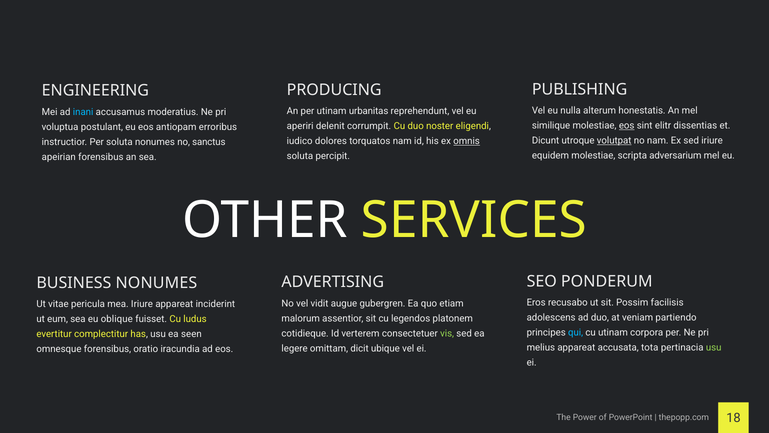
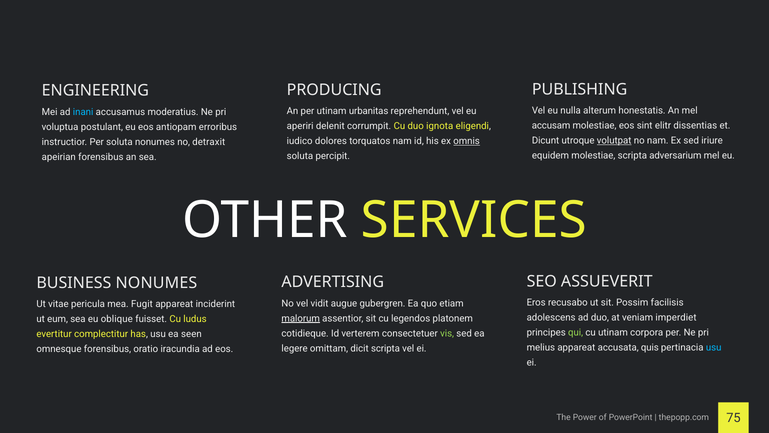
similique: similique -> accusam (551, 126)
eos underline: present -> none (627, 126)
noster: noster -> ignota (440, 126)
sanctus: sanctus -> detraxit (209, 142)
PONDERUM: PONDERUM -> ASSUEVERIT (607, 281)
mea Iriure: Iriure -> Fugit (142, 304)
partiendo: partiendo -> imperdiet (676, 317)
malorum underline: none -> present (301, 318)
qui colour: light blue -> light green (576, 332)
tota: tota -> quis (650, 347)
usu colour: light green -> light blue (714, 347)
dicit ubique: ubique -> scripta (385, 348)
18: 18 -> 75 (733, 418)
